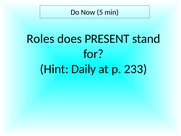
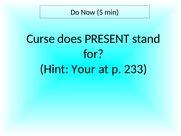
Roles: Roles -> Curse (41, 39)
Daily: Daily -> Your (83, 69)
